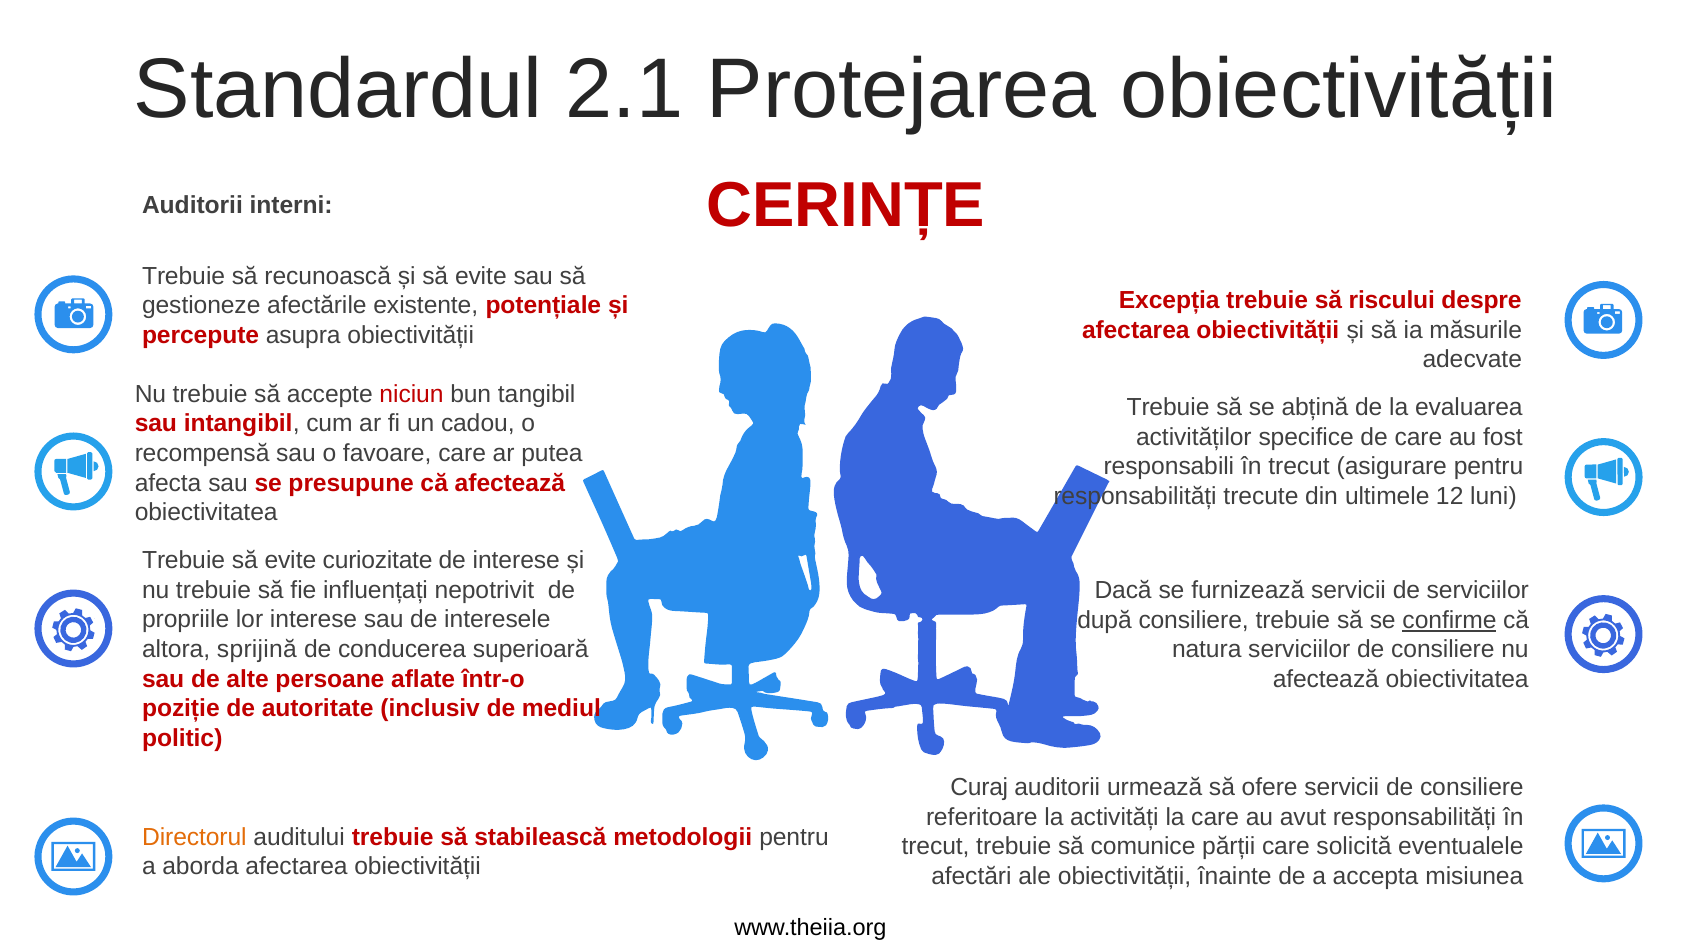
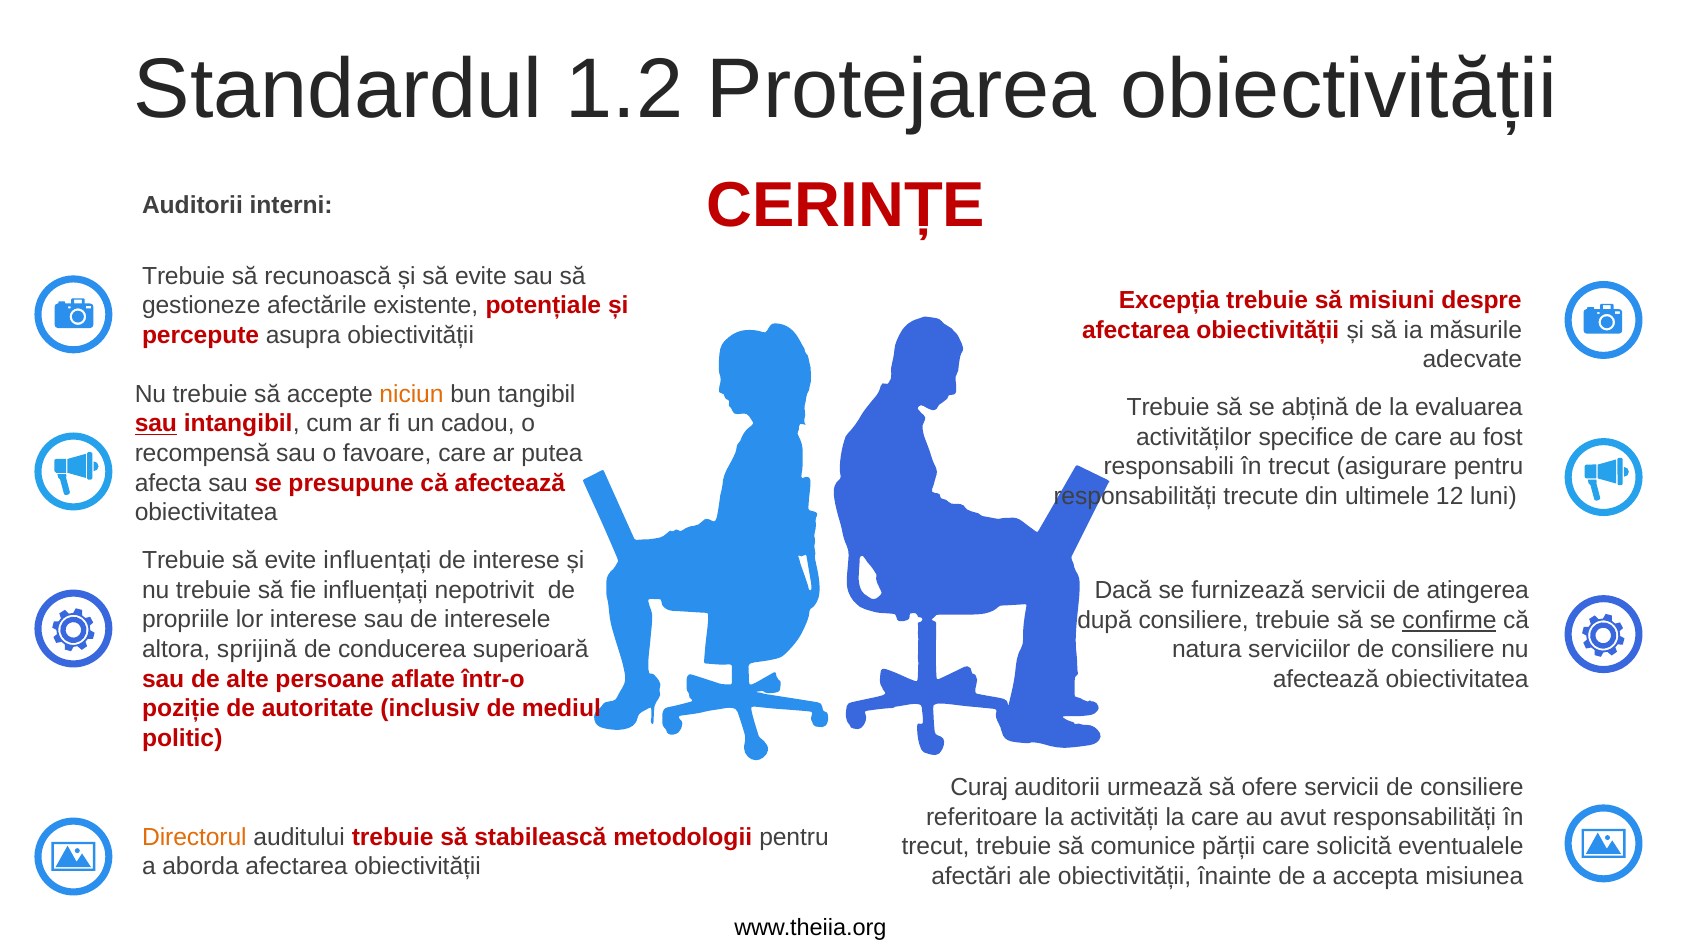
2.1: 2.1 -> 1.2 (625, 89)
riscului: riscului -> misiuni (1392, 301)
niciun colour: red -> orange (411, 394)
sau underline: none -> present (156, 424)
evite curiozitate: curiozitate -> influențați (377, 561)
de serviciilor: serviciilor -> atingerea (1478, 590)
